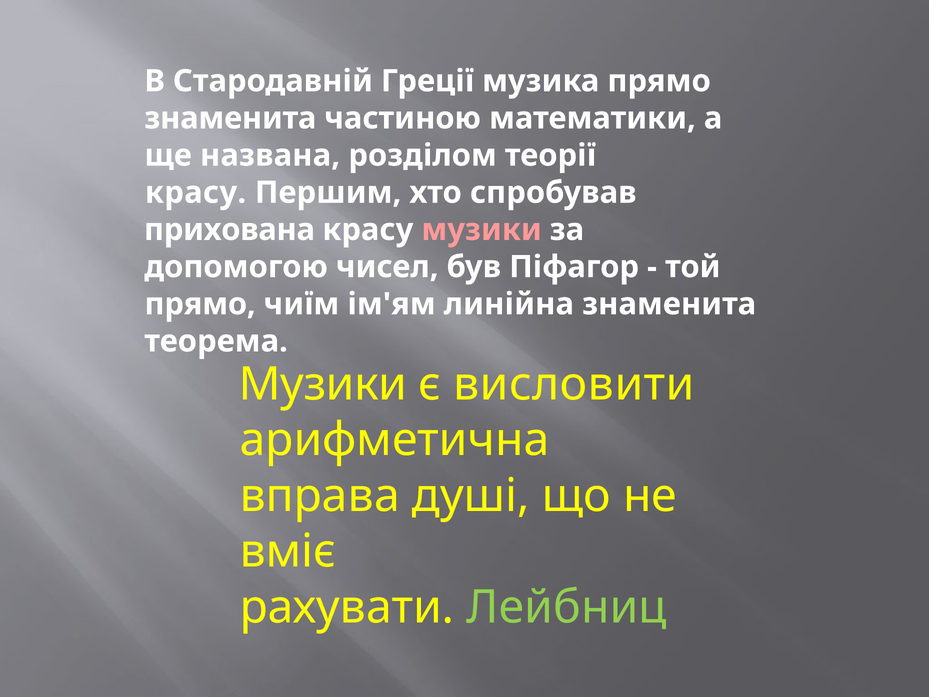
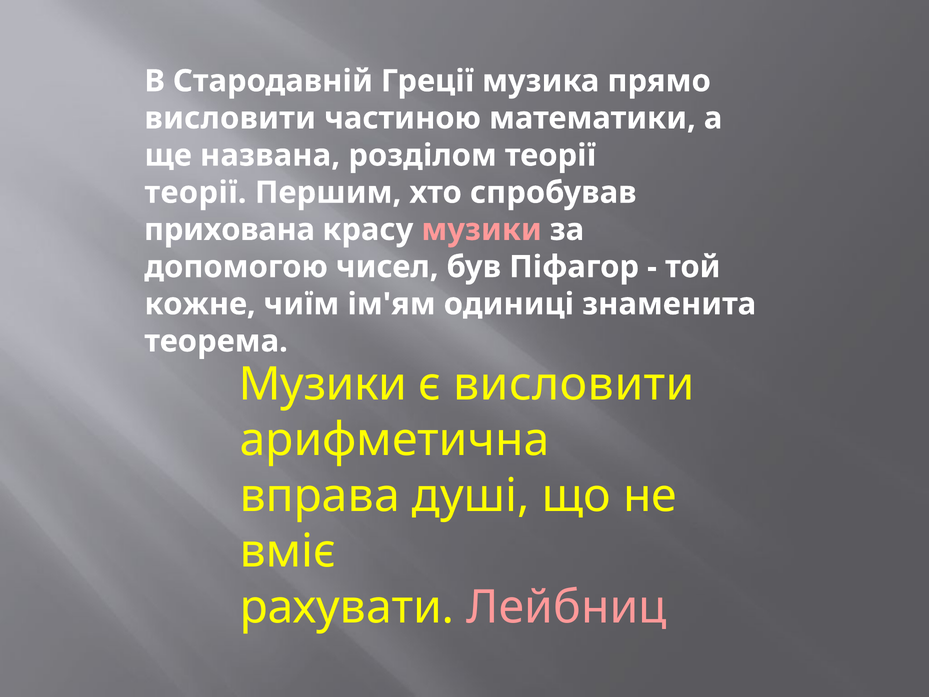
знаменита: знаменита -> висловити (230, 118)
красу: красу -> теорії (195, 193)
прямо: прямо -> кожне (200, 304)
линійна: линійна -> одиниці (509, 304)
Лейбниц colour: light green -> pink (567, 607)
